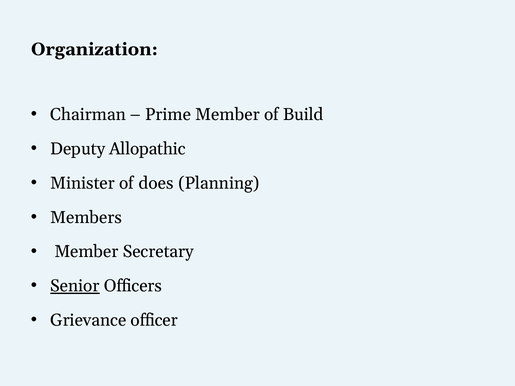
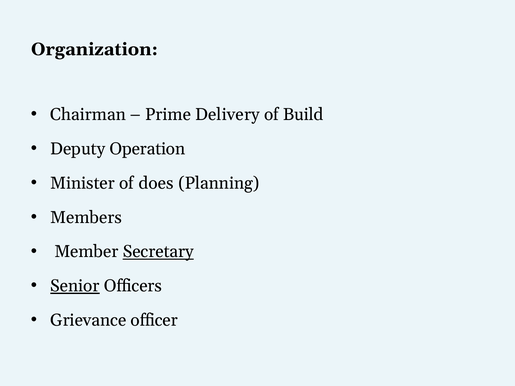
Prime Member: Member -> Delivery (227, 115)
Allopathic: Allopathic -> Operation (147, 149)
Secretary underline: none -> present (158, 252)
